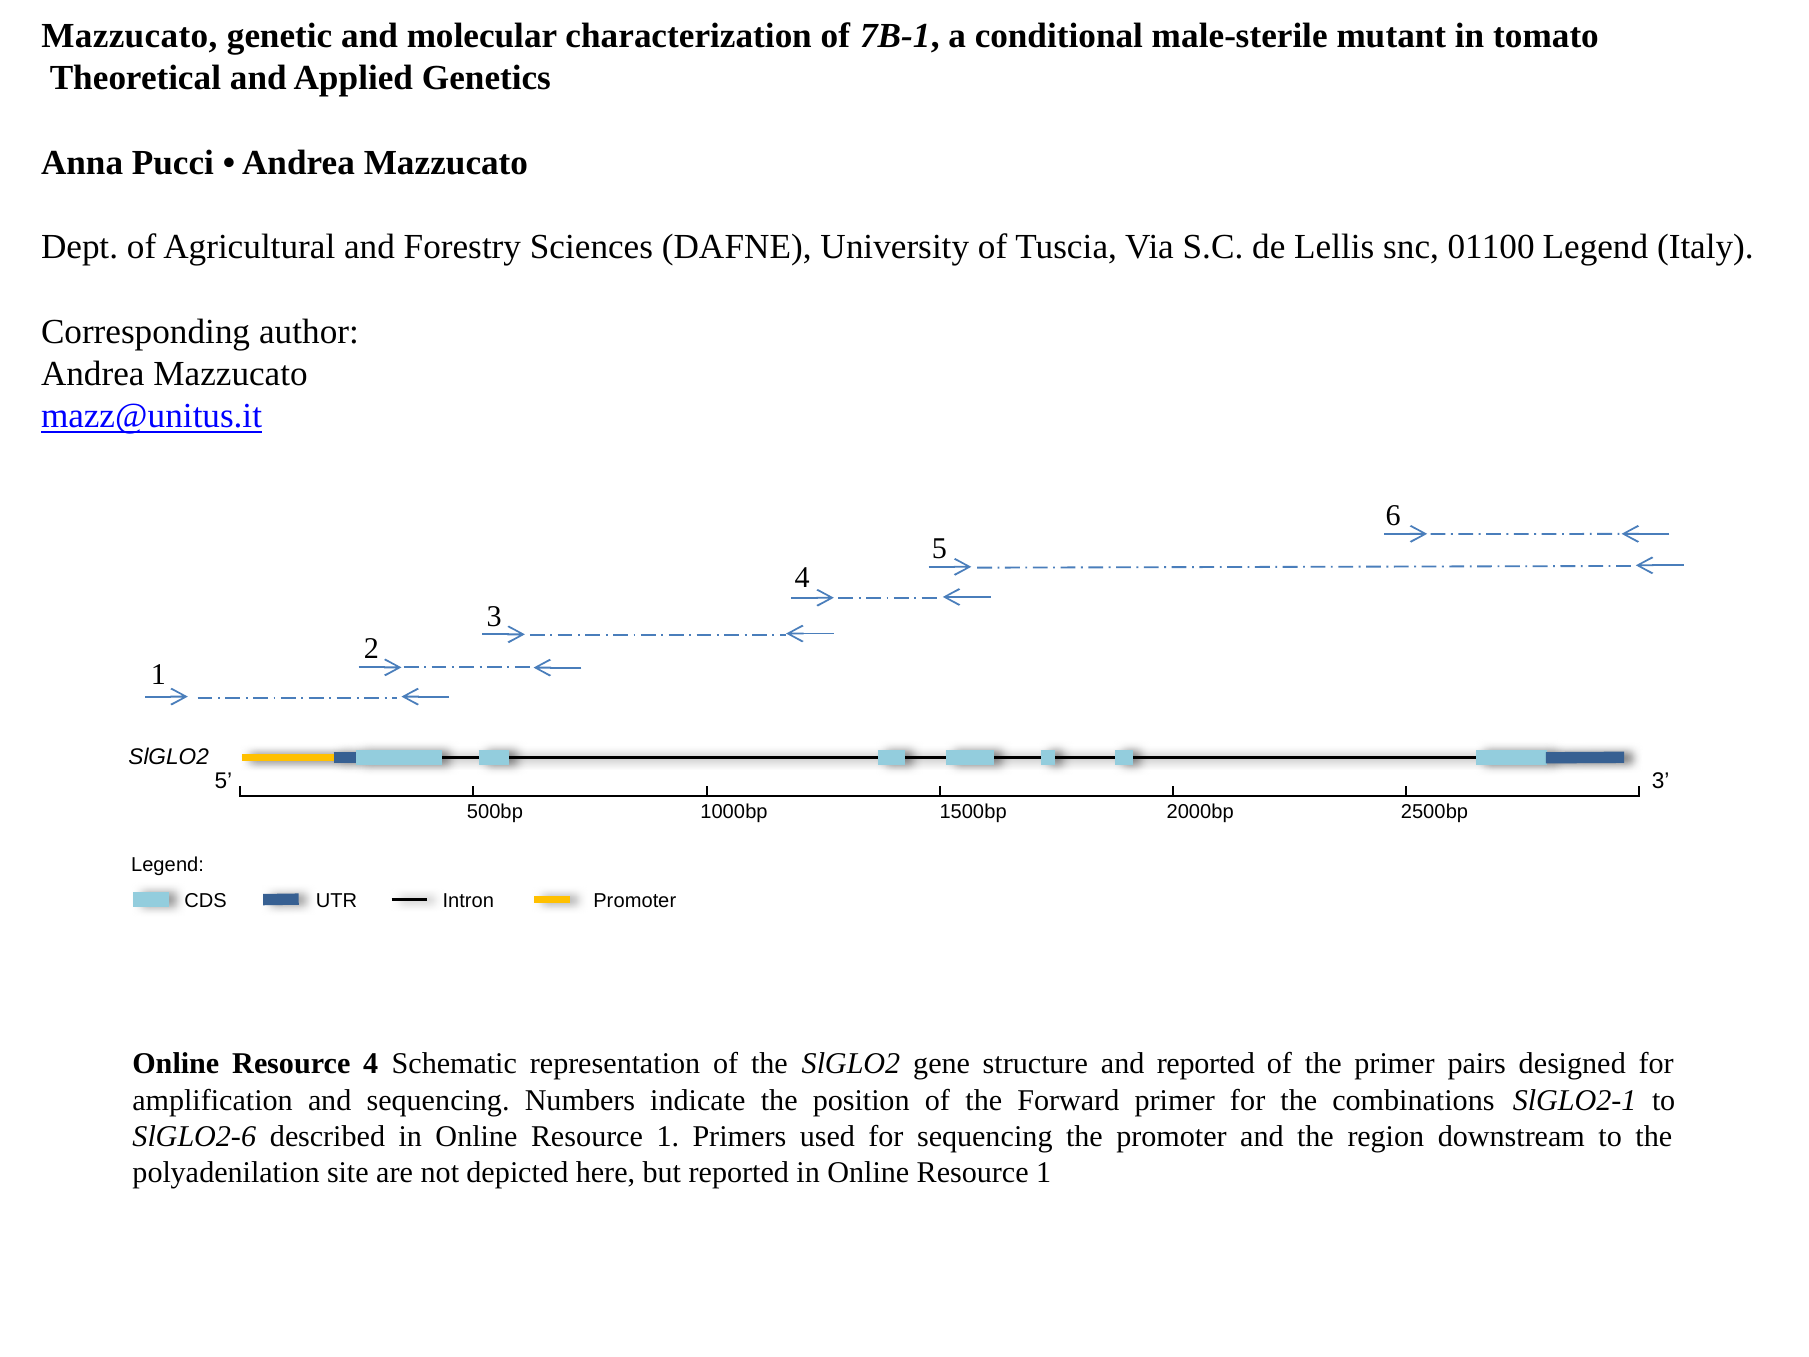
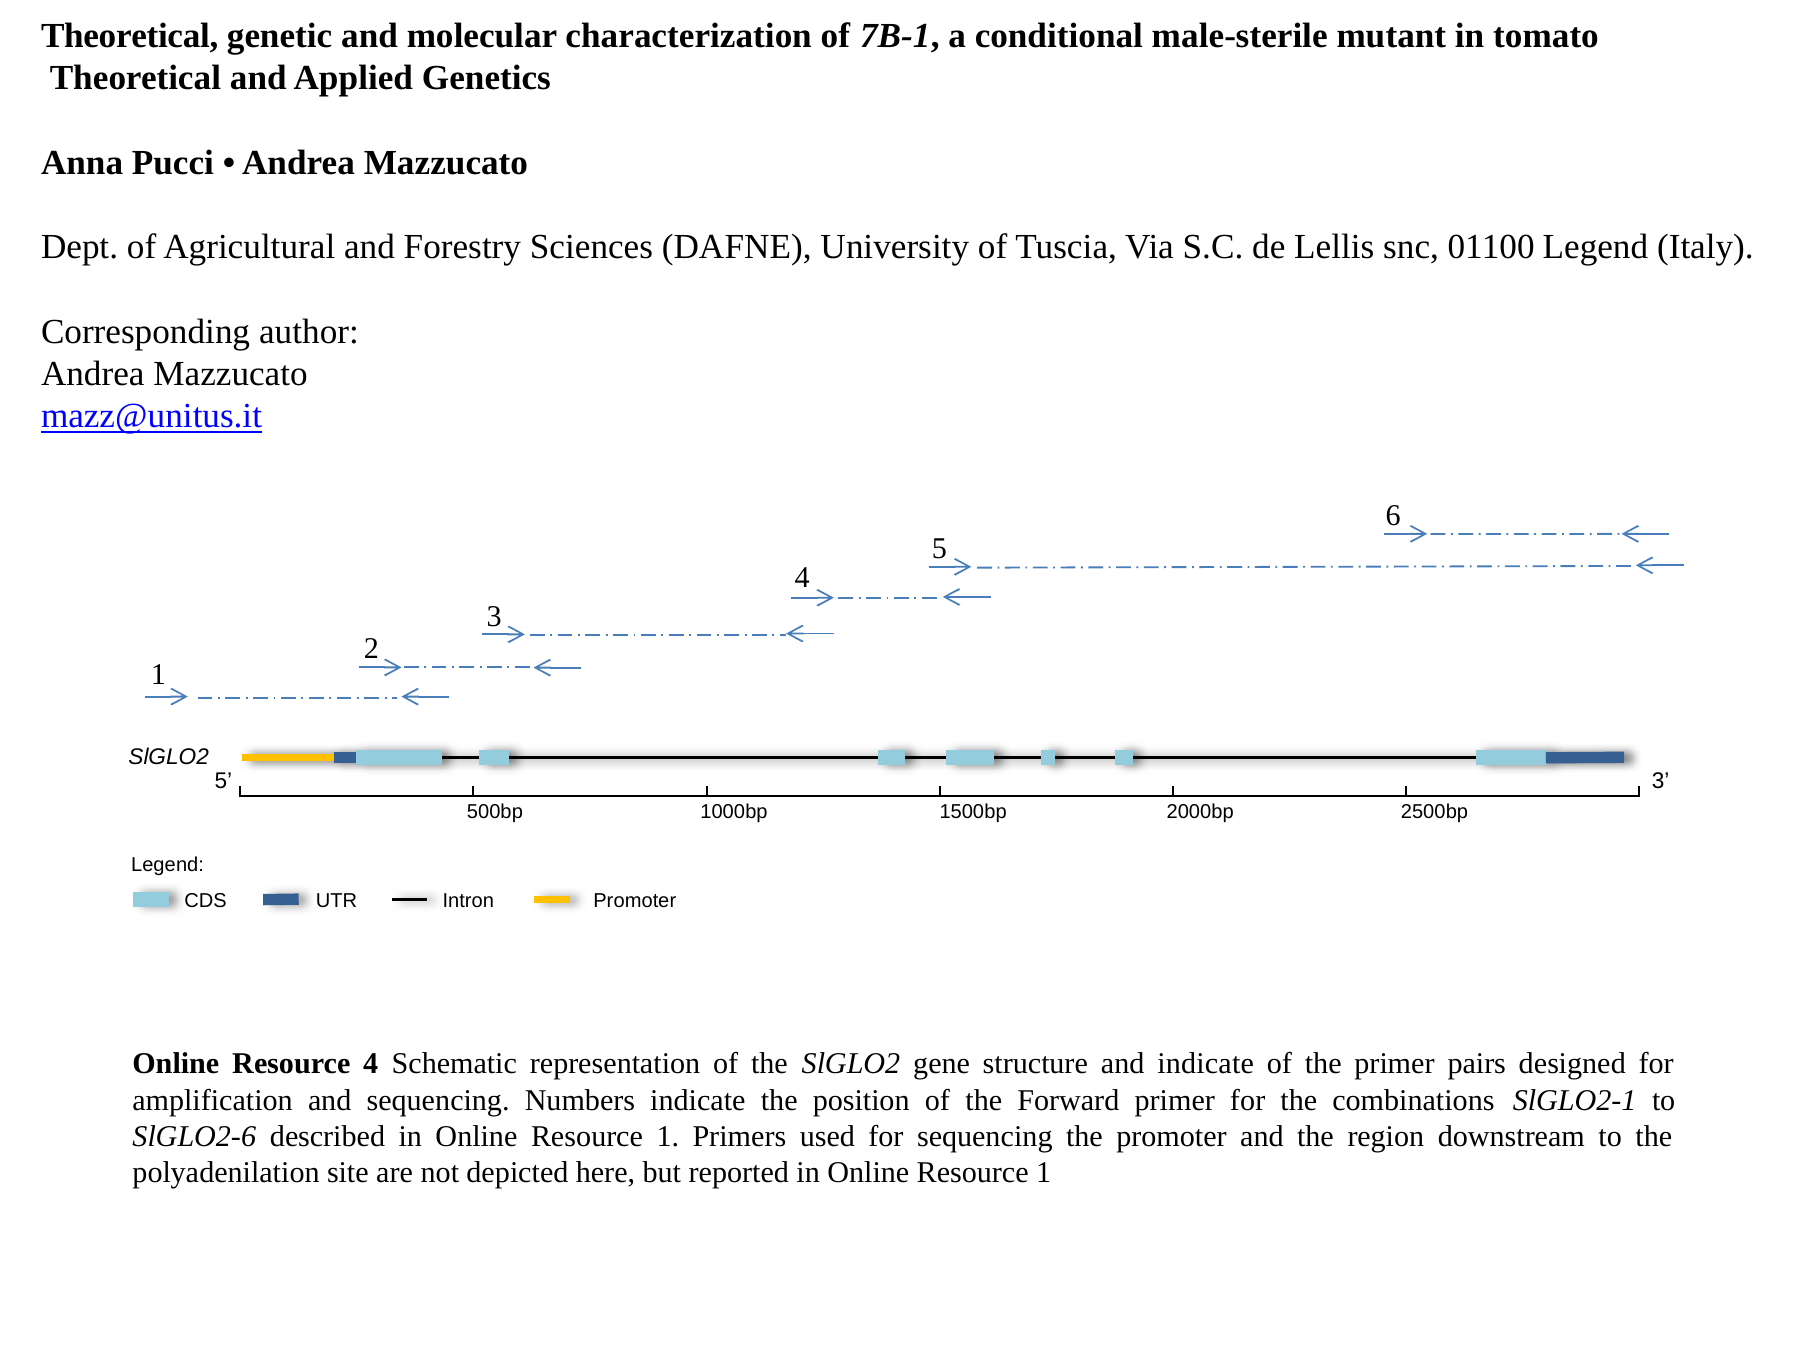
Mazzucato: Mazzucato -> Theoretical (130, 36)
and reported: reported -> indicate (1206, 1064)
